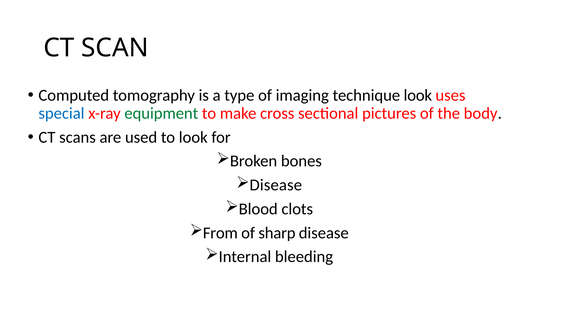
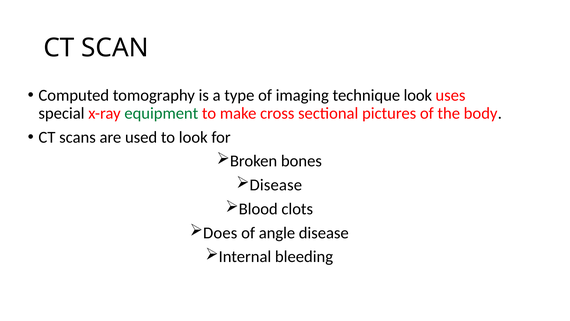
special colour: blue -> black (62, 113)
From: From -> Does (220, 233)
sharp: sharp -> angle (277, 233)
